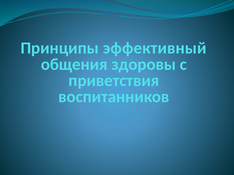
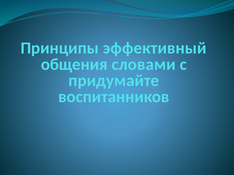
здоровы: здоровы -> словами (144, 64)
приветствия: приветствия -> придумайте (114, 81)
